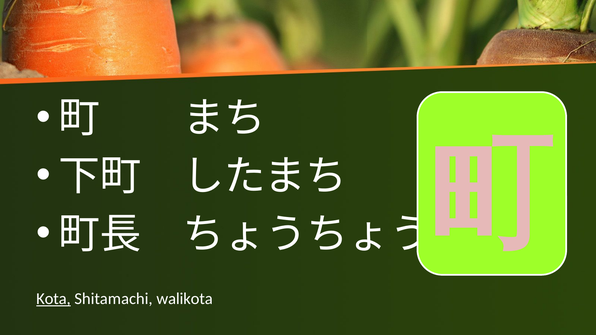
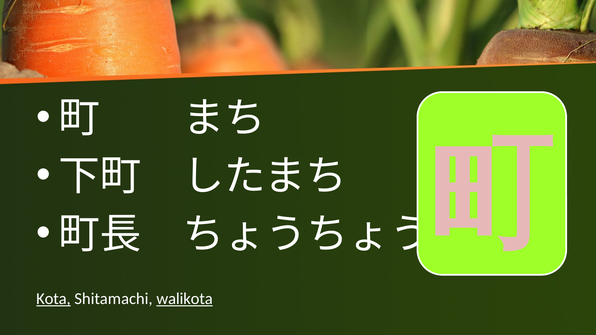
walikota underline: none -> present (185, 299)
